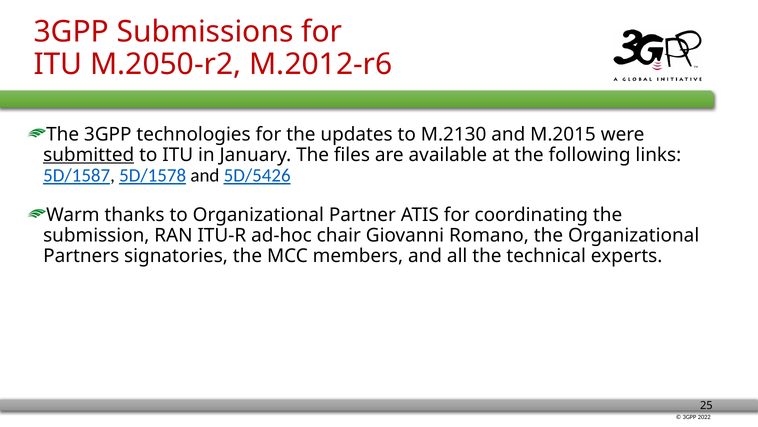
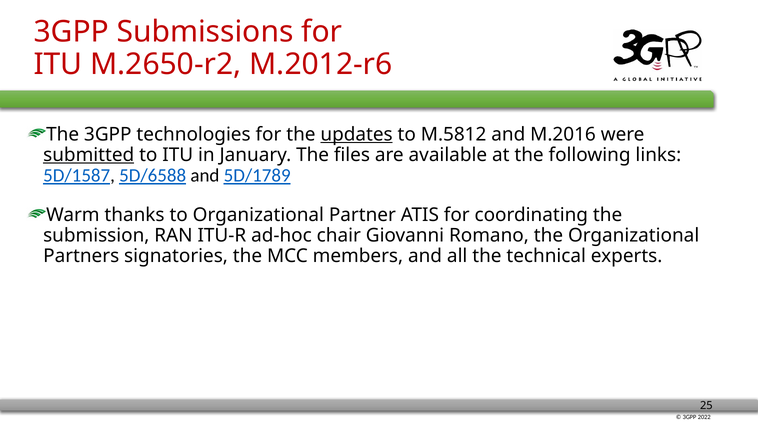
M.2050-r2: M.2050-r2 -> M.2650-r2 (166, 64)
updates underline: none -> present (357, 134)
M.2130: M.2130 -> M.5812 (454, 134)
M.2015: M.2015 -> M.2016 (563, 134)
5D/1578: 5D/1578 -> 5D/6588 (153, 175)
5D/5426: 5D/5426 -> 5D/1789 (257, 175)
